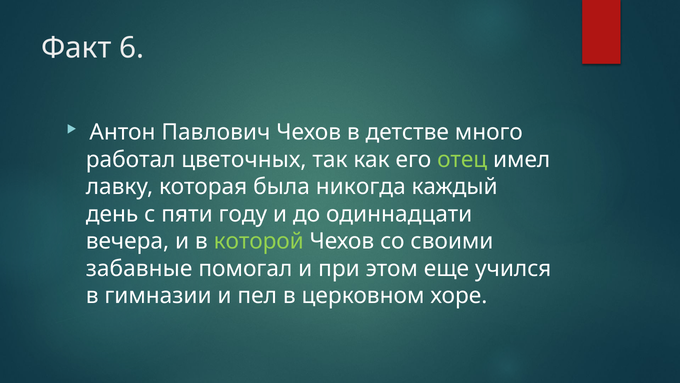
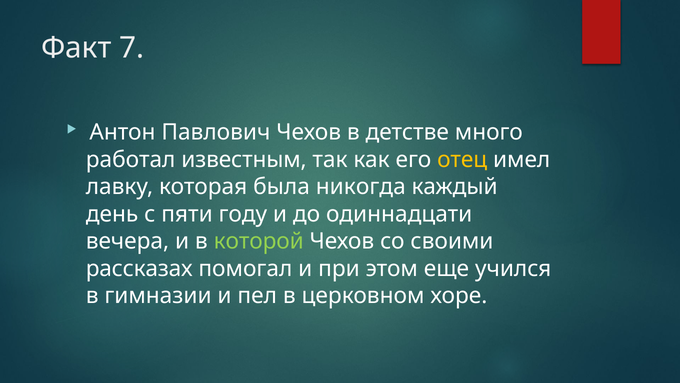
6: 6 -> 7 (132, 48)
цветочных: цветочных -> известным (244, 159)
отец colour: light green -> yellow (462, 159)
забавные: забавные -> рассказах (139, 268)
